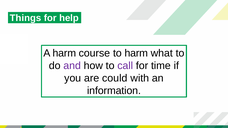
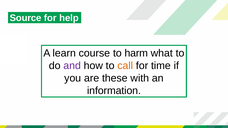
Things: Things -> Source (26, 18)
A harm: harm -> learn (64, 53)
call colour: purple -> orange (125, 66)
could: could -> these (115, 78)
